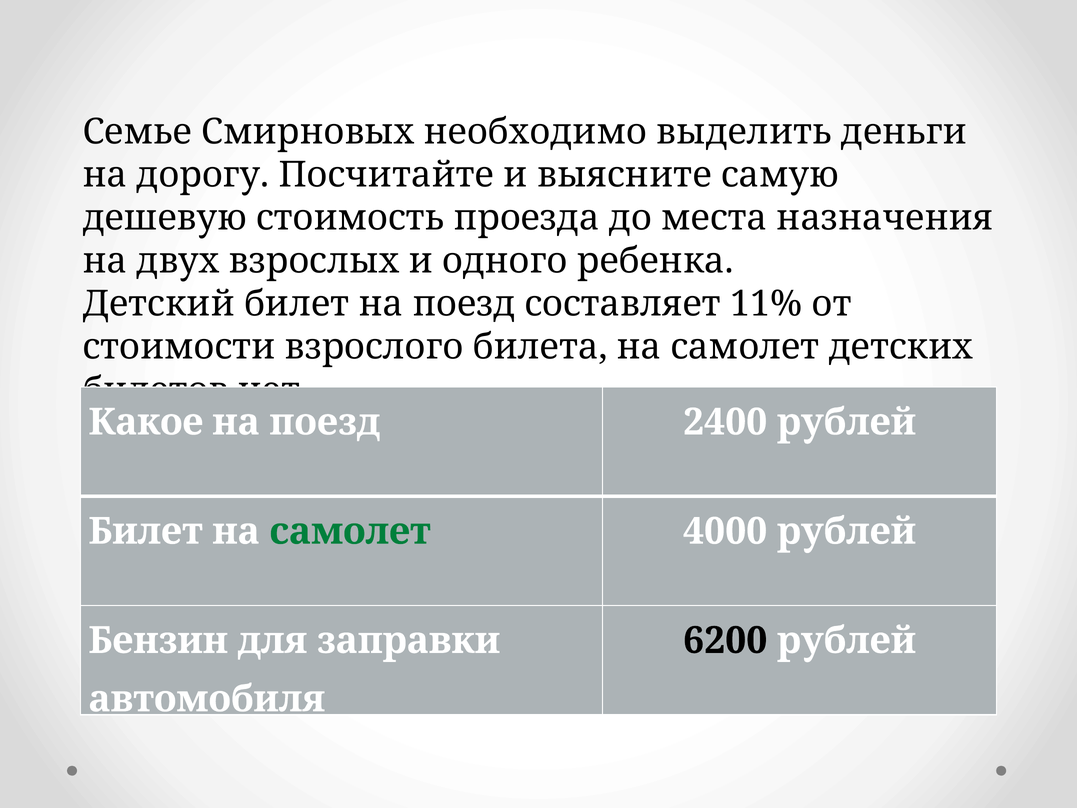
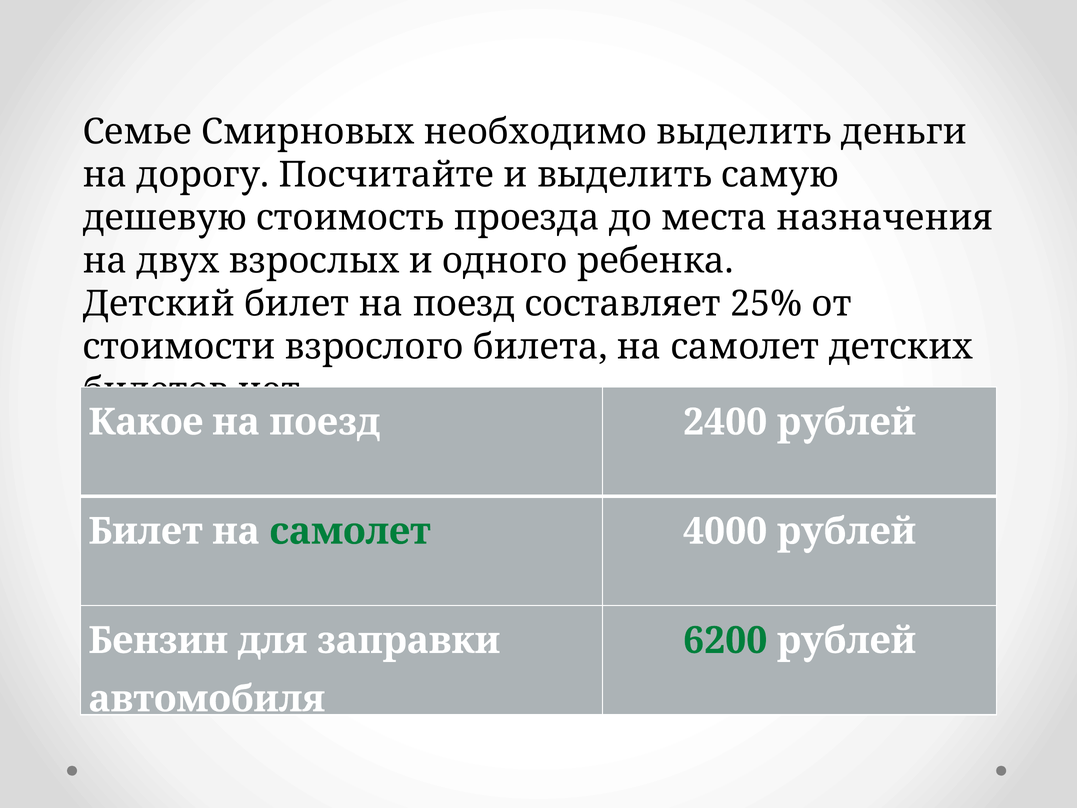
и выясните: выясните -> выделить (624, 175)
11%: 11% -> 25% (766, 304)
6200 colour: black -> green (725, 640)
